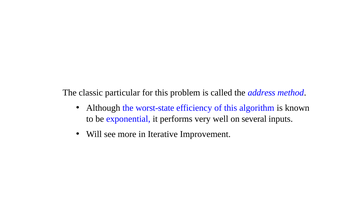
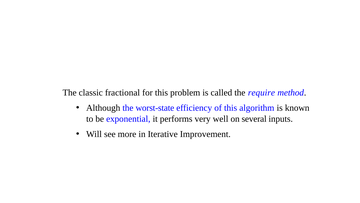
particular: particular -> fractional (122, 92)
address: address -> require (261, 92)
